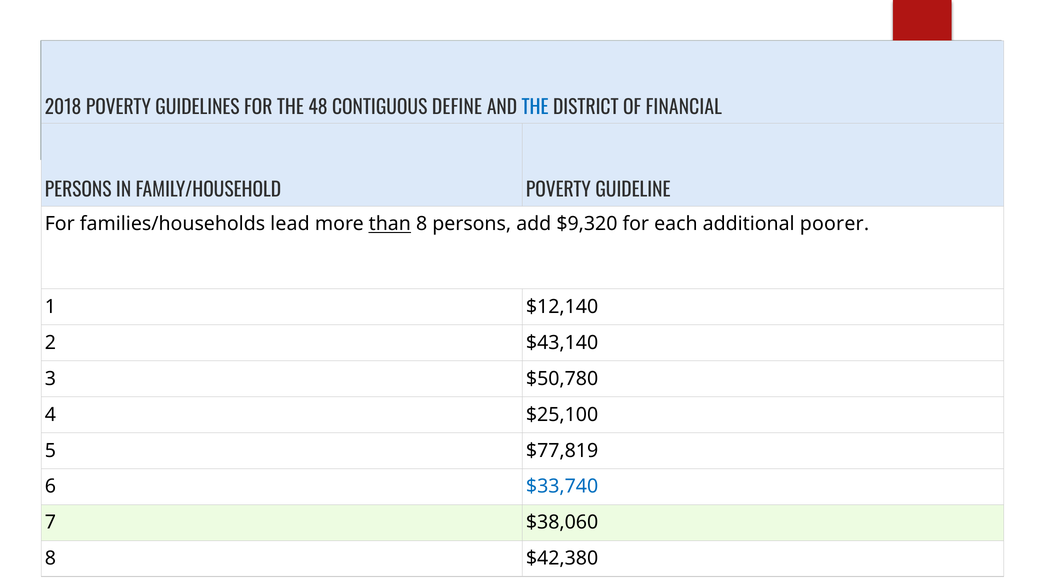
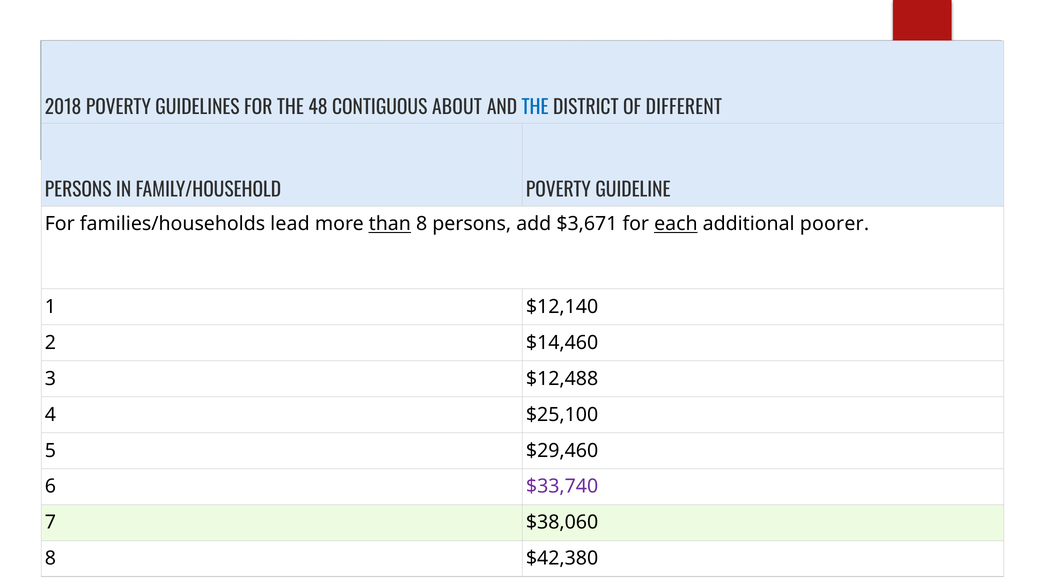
DEFINE: DEFINE -> ABOUT (457, 108)
FINANCIAL: FINANCIAL -> DIFFERENT (684, 108)
$9,320: $9,320 -> $3,671 (587, 224)
each underline: none -> present (676, 224)
$43,140: $43,140 -> $14,460 (562, 343)
$50,780: $50,780 -> $12,488 (562, 378)
$77,819: $77,819 -> $29,460 (562, 450)
$33,740 colour: blue -> purple (562, 486)
